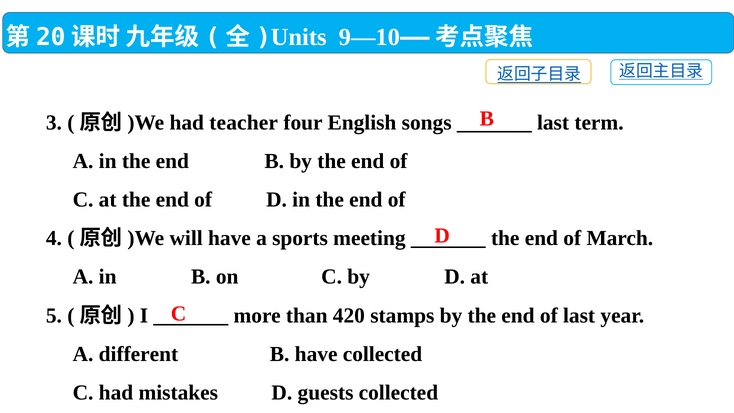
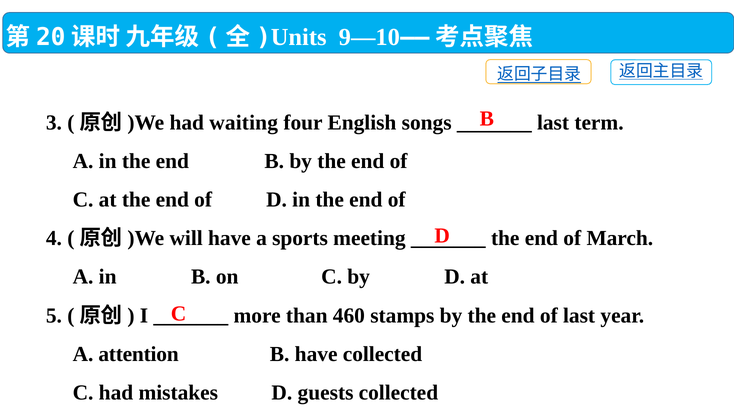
teacher: teacher -> waiting (244, 123)
420: 420 -> 460 (349, 315)
different: different -> attention (139, 354)
